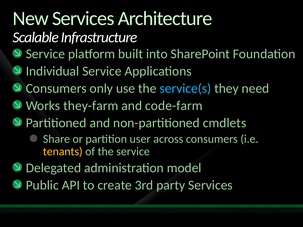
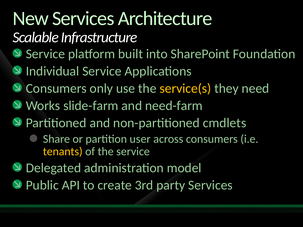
service(s colour: light blue -> yellow (185, 89)
they-farm: they-farm -> slide-farm (91, 106)
code-farm: code-farm -> need-farm (174, 106)
